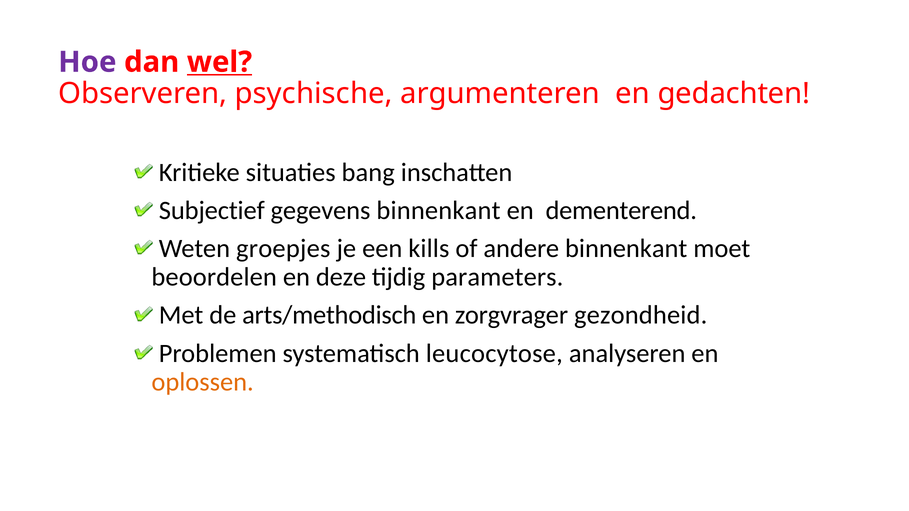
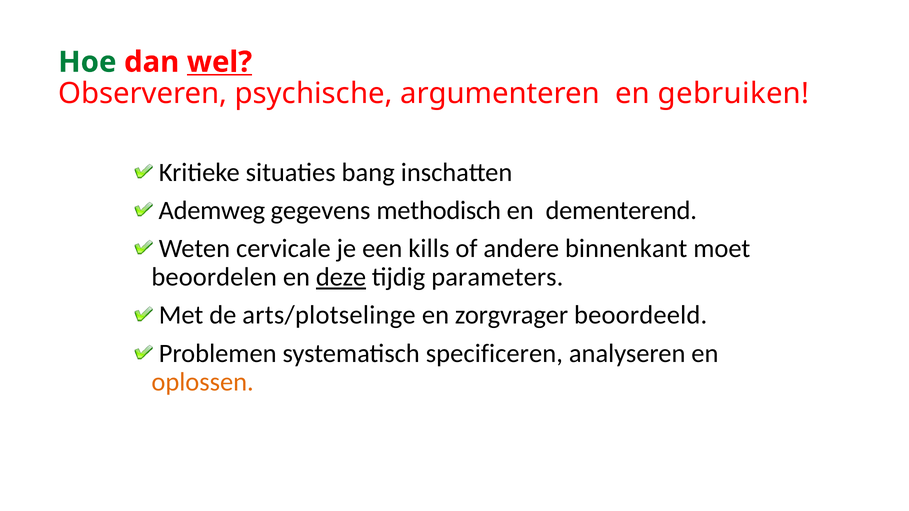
Hoe colour: purple -> green (87, 62)
gedachten: gedachten -> gebruiken (734, 94)
Subjectief: Subjectief -> Ademweg (212, 211)
gegevens binnenkant: binnenkant -> methodisch (439, 211)
groepjes: groepjes -> cervicale (283, 249)
deze underline: none -> present (341, 277)
arts/methodisch: arts/methodisch -> arts/plotselinge (329, 315)
gezondheid: gezondheid -> beoordeeld (641, 315)
leucocytose: leucocytose -> specificeren (494, 354)
